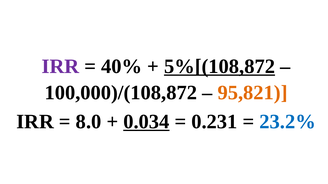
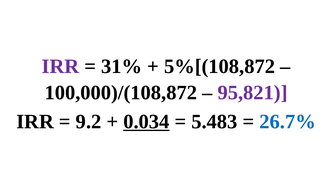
40%: 40% -> 31% (122, 66)
5%[(108,872 underline: present -> none (220, 66)
95,821 colour: orange -> purple (253, 93)
8.0: 8.0 -> 9.2 (89, 122)
0.231: 0.231 -> 5.483 (214, 122)
23.2%: 23.2% -> 26.7% (288, 122)
